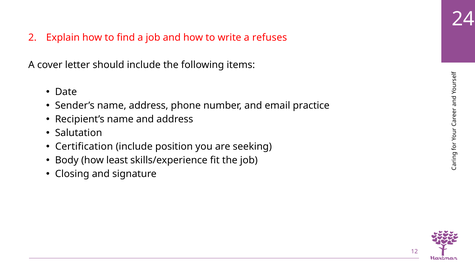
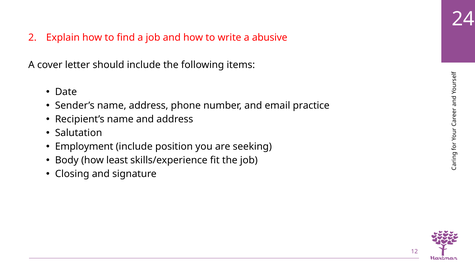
refuses: refuses -> abusive (270, 37)
Certification: Certification -> Employment (84, 147)
